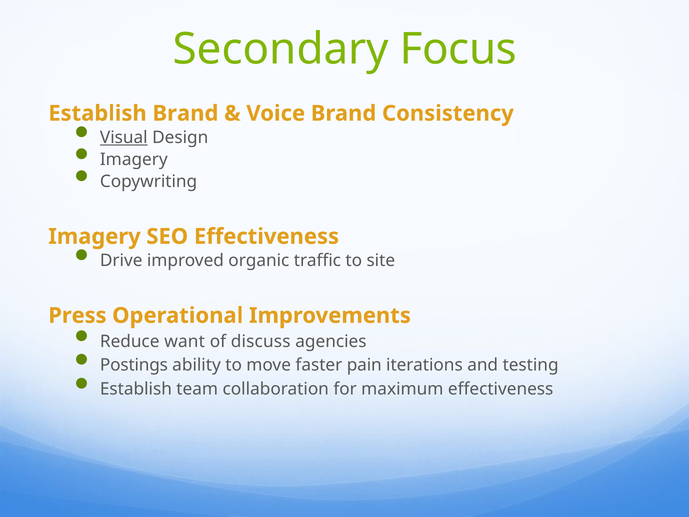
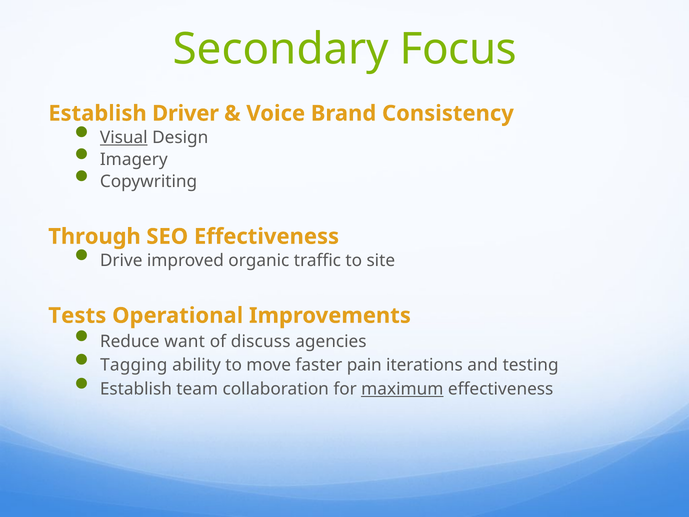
Establish Brand: Brand -> Driver (186, 113)
Imagery: Imagery -> Through (95, 236)
Press: Press -> Tests (77, 315)
Postings: Postings -> Tagging (134, 365)
maximum underline: none -> present (402, 389)
